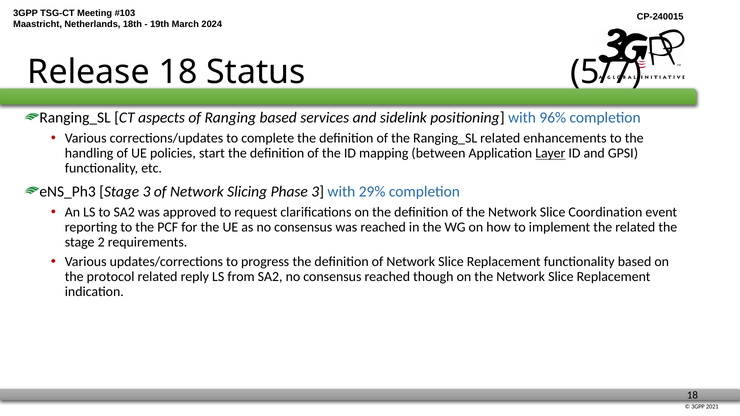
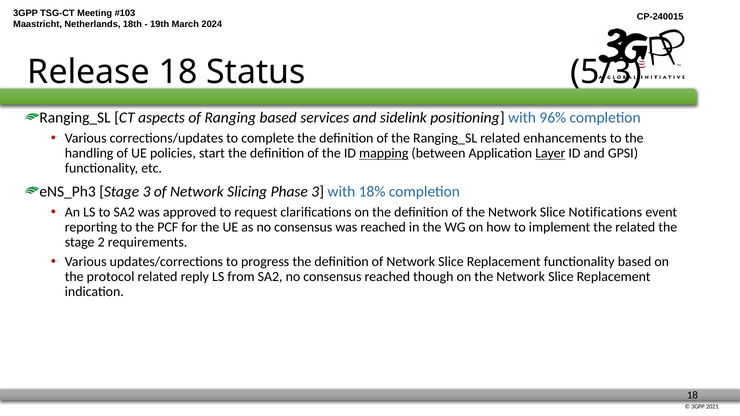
5/7: 5/7 -> 5/3 (606, 72)
mapping underline: none -> present (384, 153)
29%: 29% -> 18% (372, 192)
Coordination: Coordination -> Notifications (605, 212)
